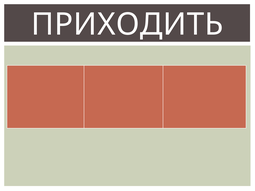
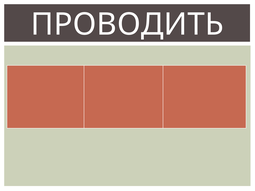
ПРИХОДИТЬ: ПРИХОДИТЬ -> ПРОВОДИТЬ (127, 25)
